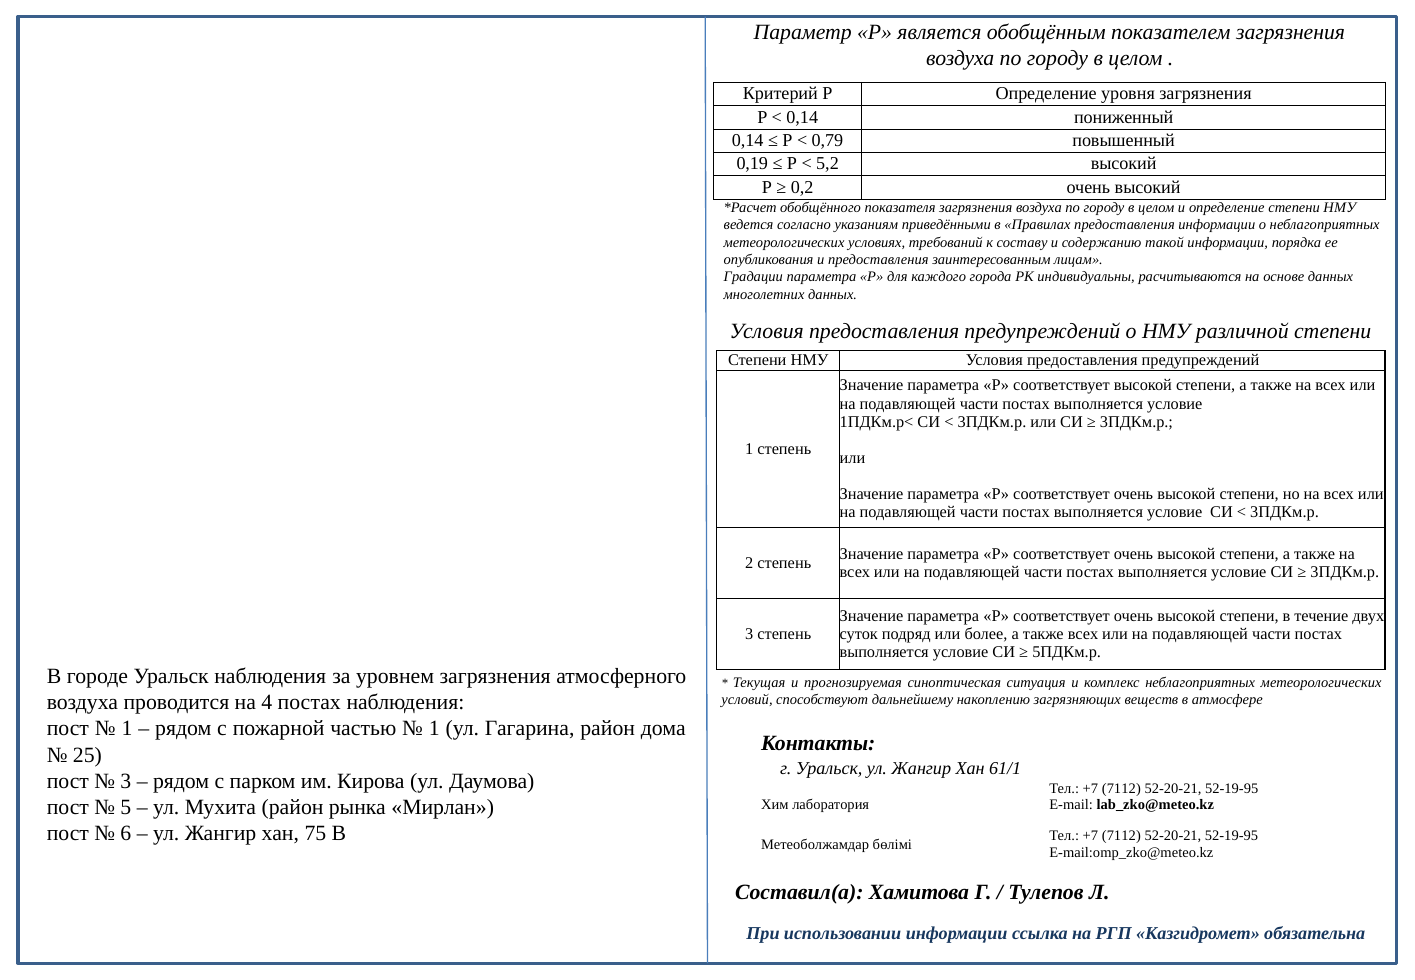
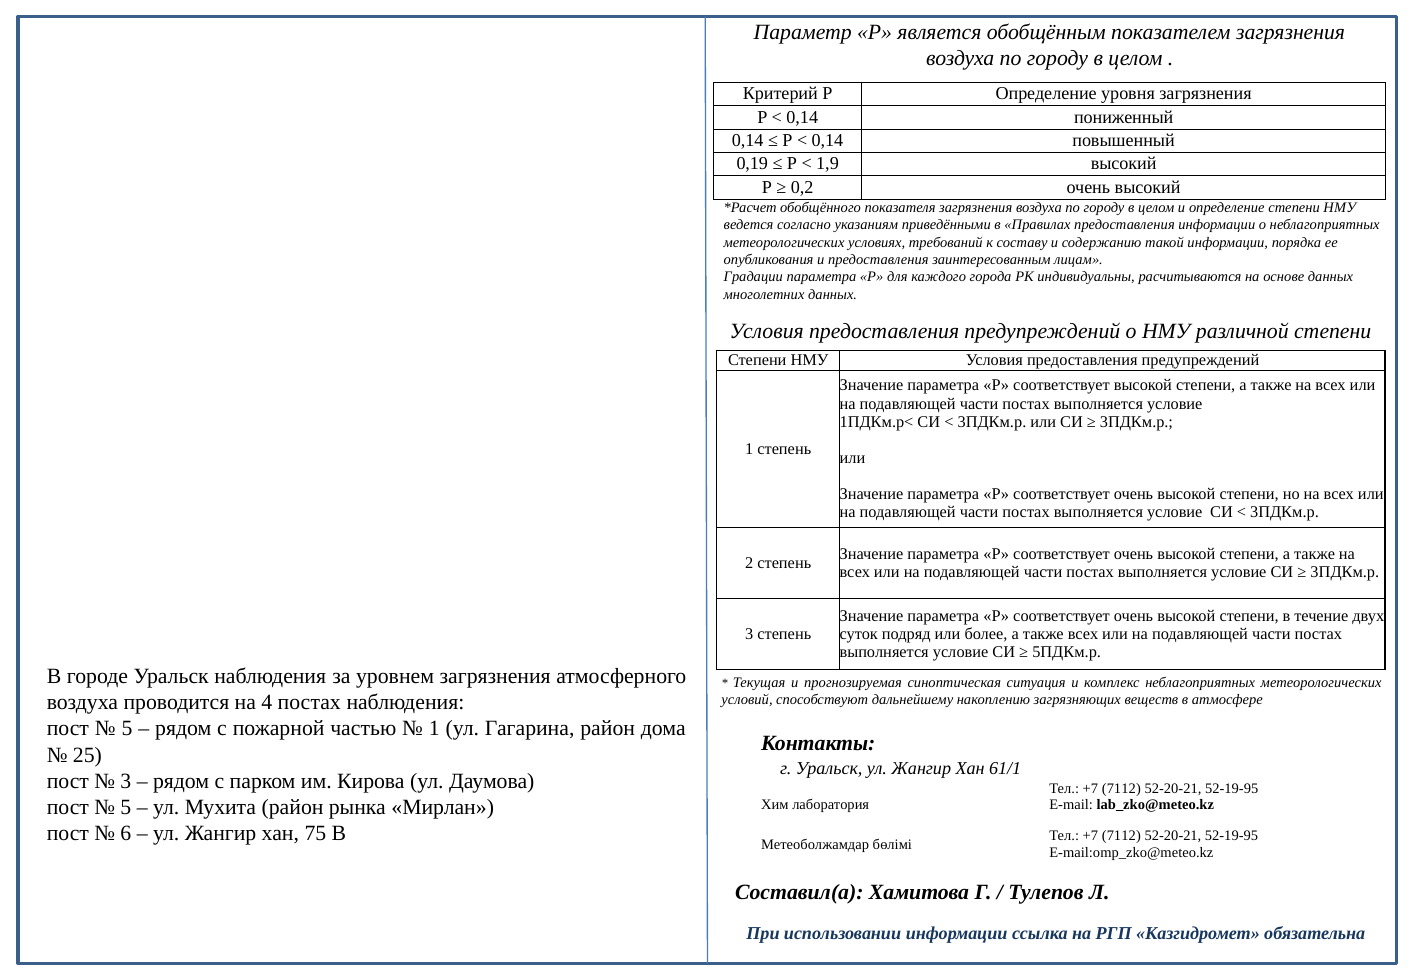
0,79: 0,79 -> 0,14 (827, 140)
5,2: 5,2 -> 1,9 (827, 164)
1: 1 -> 5 (127, 728)
